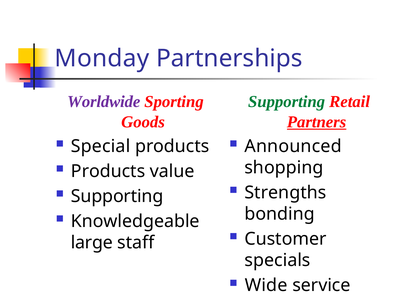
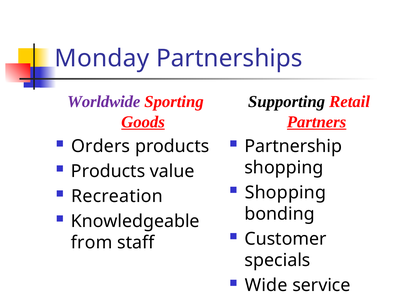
Supporting colour: green -> black (287, 102)
Goods underline: none -> present (143, 122)
Special: Special -> Orders (101, 146)
Announced: Announced -> Partnership (293, 146)
Strengths: Strengths -> Shopping (285, 192)
Supporting: Supporting -> Recreation (117, 196)
large: large -> from (92, 242)
